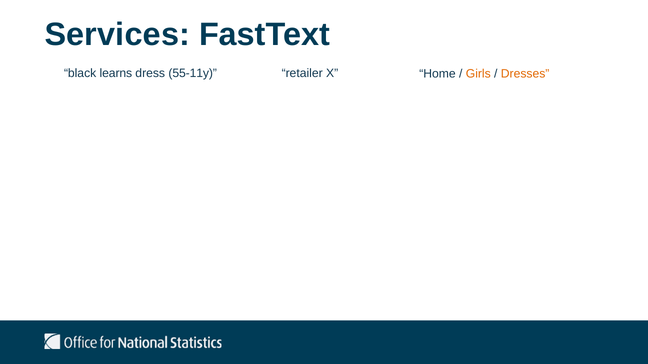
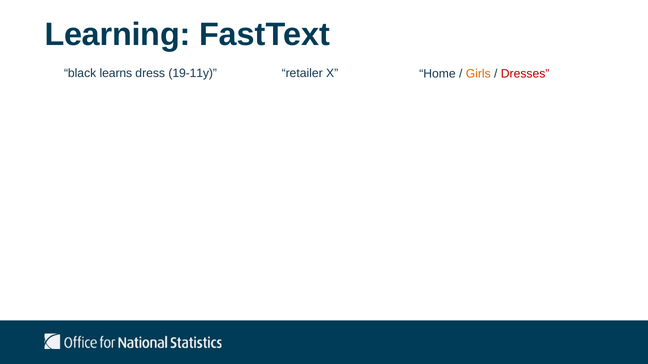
Services: Services -> Learning (117, 35)
55-11y: 55-11y -> 19-11y (193, 74)
Dresses colour: orange -> red (525, 74)
